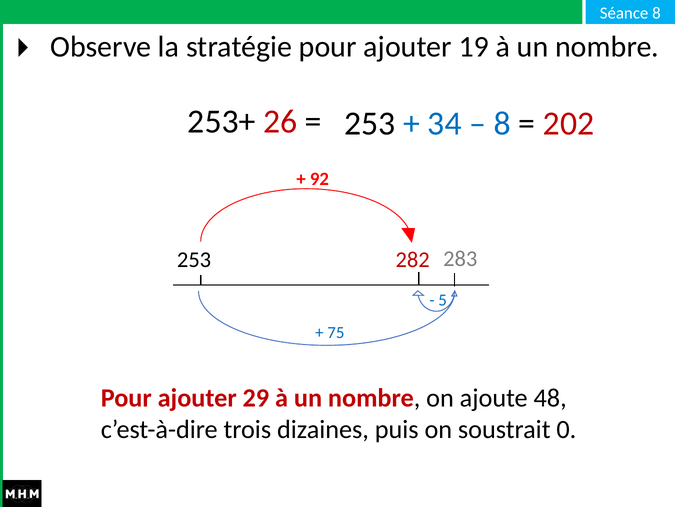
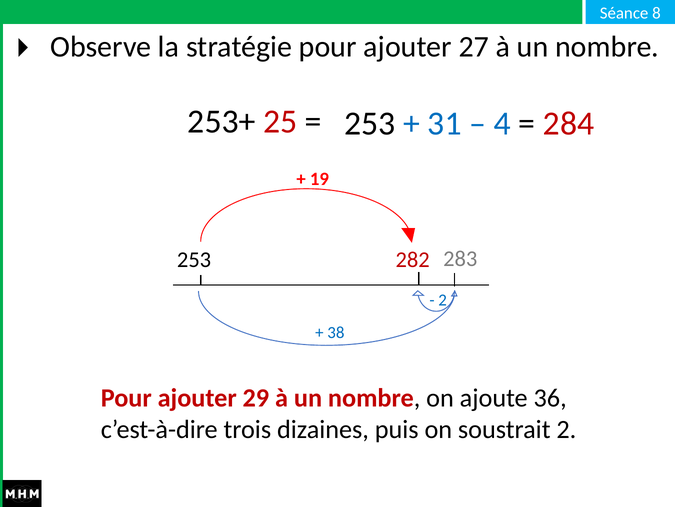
19: 19 -> 27 (474, 47)
26: 26 -> 25 (280, 121)
34: 34 -> 31 (445, 123)
8: 8 -> 4 (502, 123)
202: 202 -> 284 (569, 123)
92: 92 -> 19 (319, 179)
5: 5 -> 2 (443, 300)
75: 75 -> 38 (336, 332)
48: 48 -> 36 (550, 397)
soustrait 0: 0 -> 2 (566, 429)
